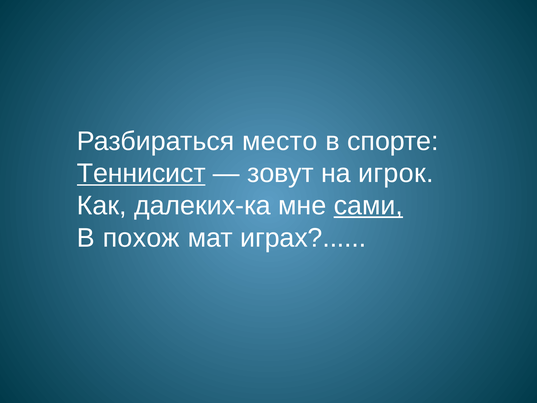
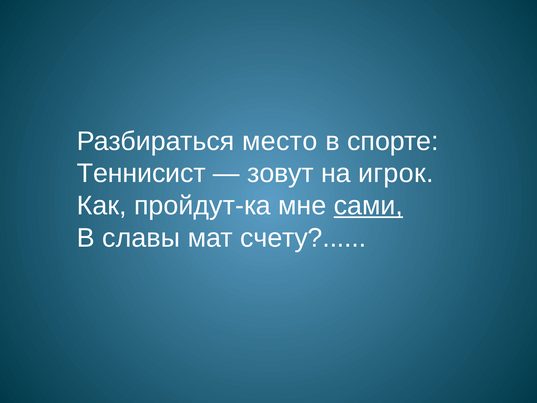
Теннисист underline: present -> none (141, 173)
далеких-ка: далеких-ка -> пройдут-ка (202, 206)
похож: похож -> славы (141, 238)
играх: играх -> счету (303, 238)
